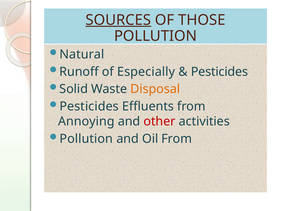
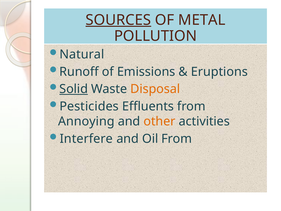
THOSE: THOSE -> METAL (202, 20)
Especially: Especially -> Emissions (146, 72)
Pesticides: Pesticides -> Eruptions (219, 72)
Solid underline: none -> present (74, 89)
other colour: red -> orange (159, 121)
Pollution: Pollution -> Interfere (86, 139)
